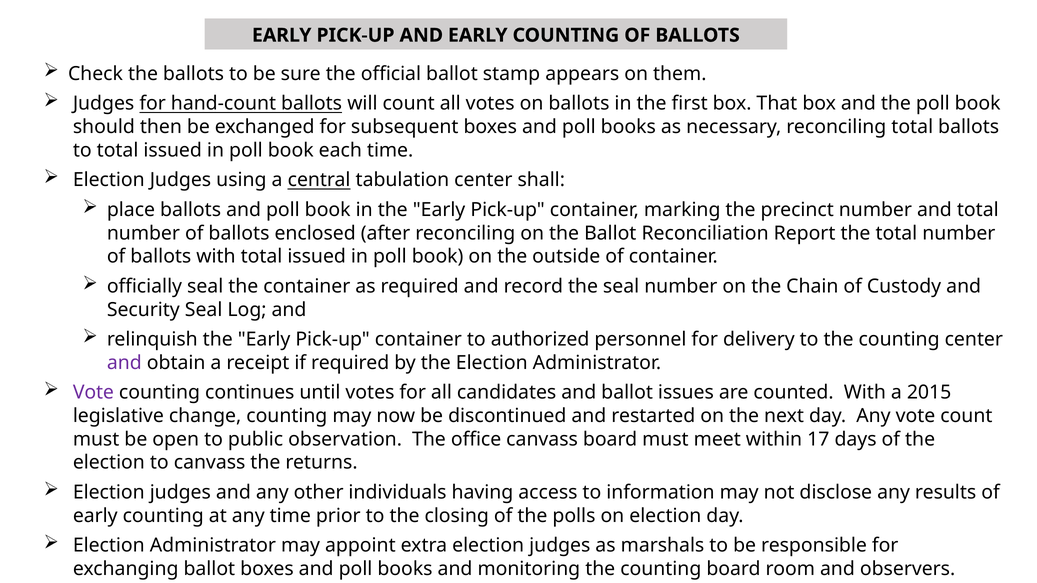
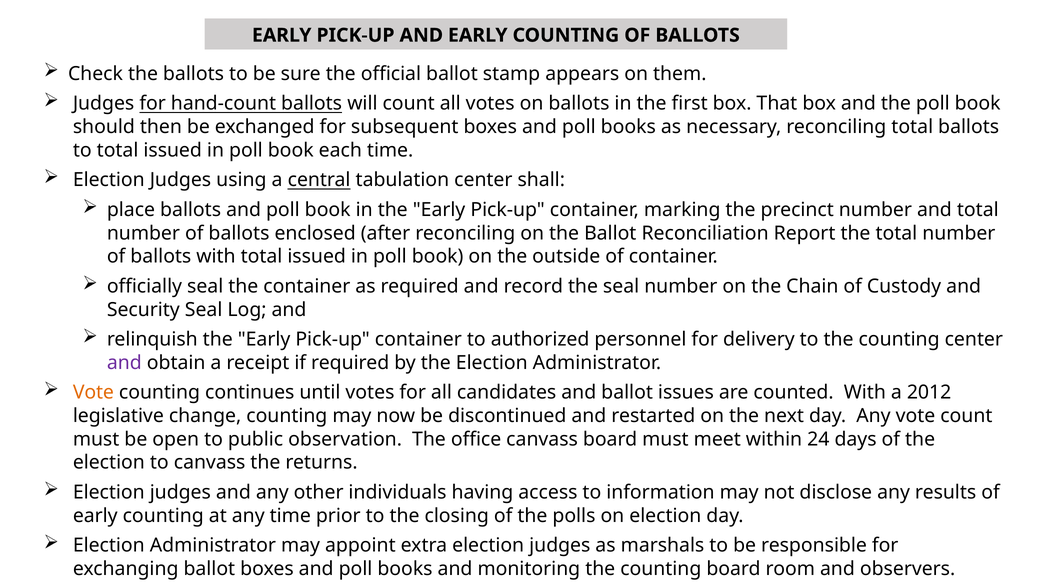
Vote colour: purple -> orange (93, 393)
2015: 2015 -> 2012 (929, 393)
17: 17 -> 24 (818, 439)
